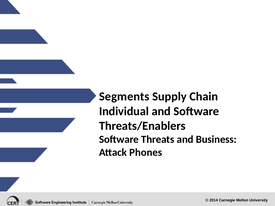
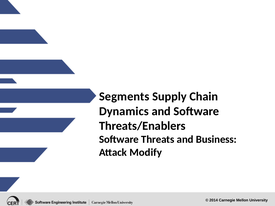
Individual: Individual -> Dynamics (124, 111)
Phones: Phones -> Modify (146, 152)
